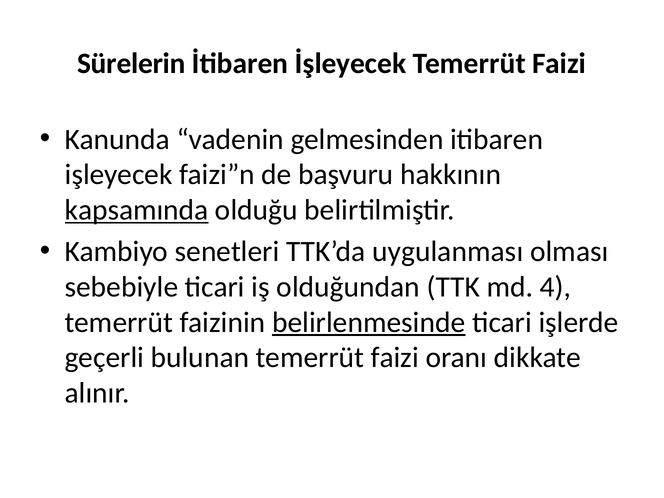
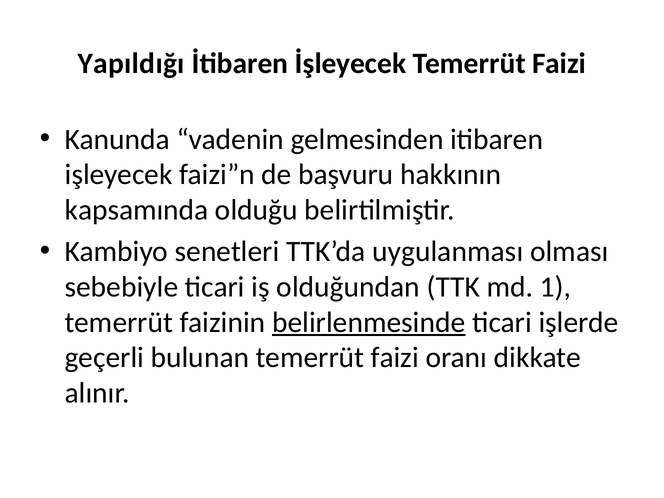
Sürelerin: Sürelerin -> Yapıldığı (131, 63)
kapsamında underline: present -> none (137, 210)
4: 4 -> 1 (556, 287)
